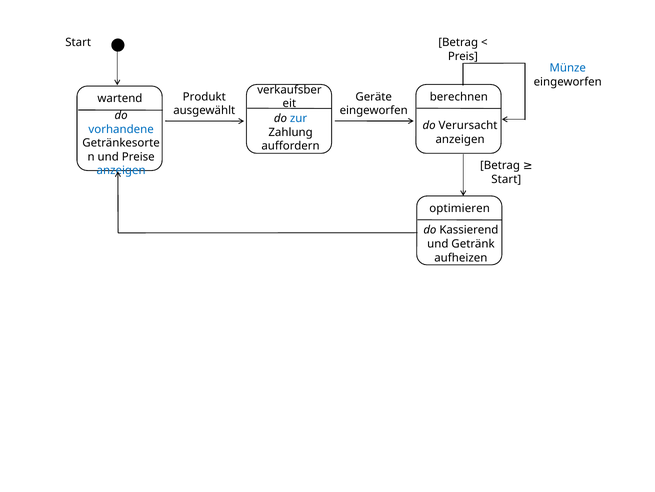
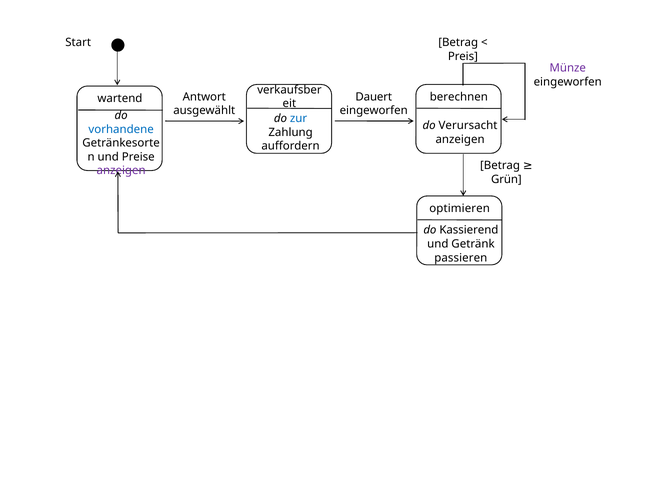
Münze colour: blue -> purple (568, 68)
Produkt: Produkt -> Antwort (204, 97)
Geräte: Geräte -> Dauert (374, 97)
anzeigen colour: blue -> purple (121, 170)
Start: Start -> Grün (506, 179)
aufheizen: aufheizen -> passieren (461, 257)
